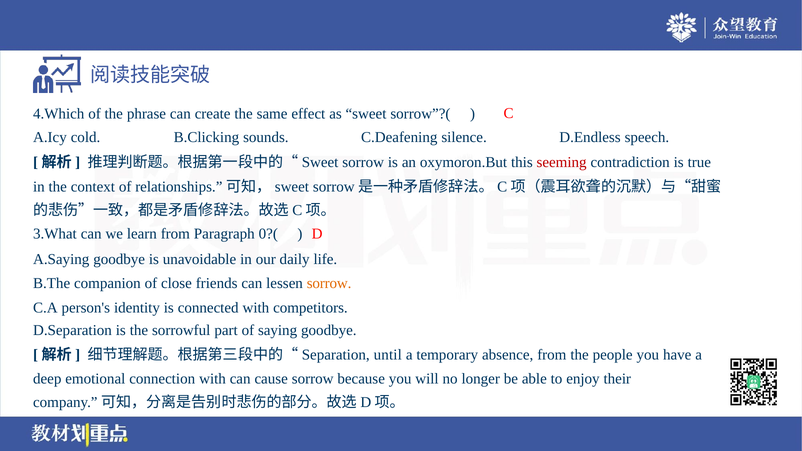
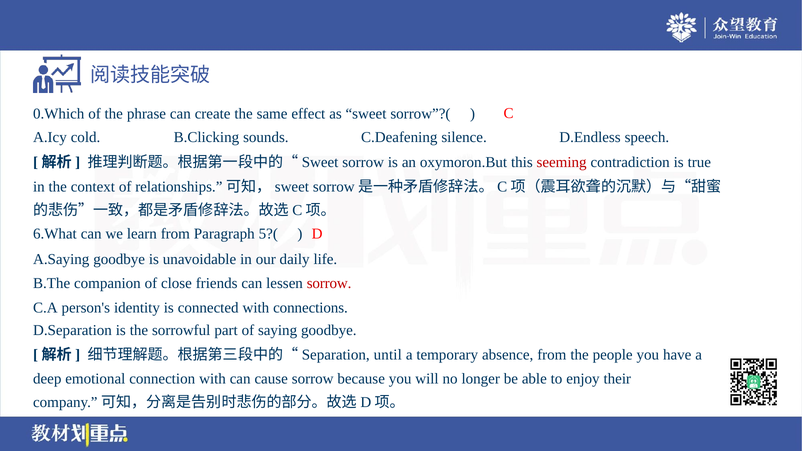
4.Which: 4.Which -> 0.Which (59, 114)
3.What: 3.What -> 6.What (55, 234)
0?(: 0?( -> 5?( (268, 234)
sorrow colour: orange -> red (329, 283)
competitors: competitors -> connections (310, 308)
